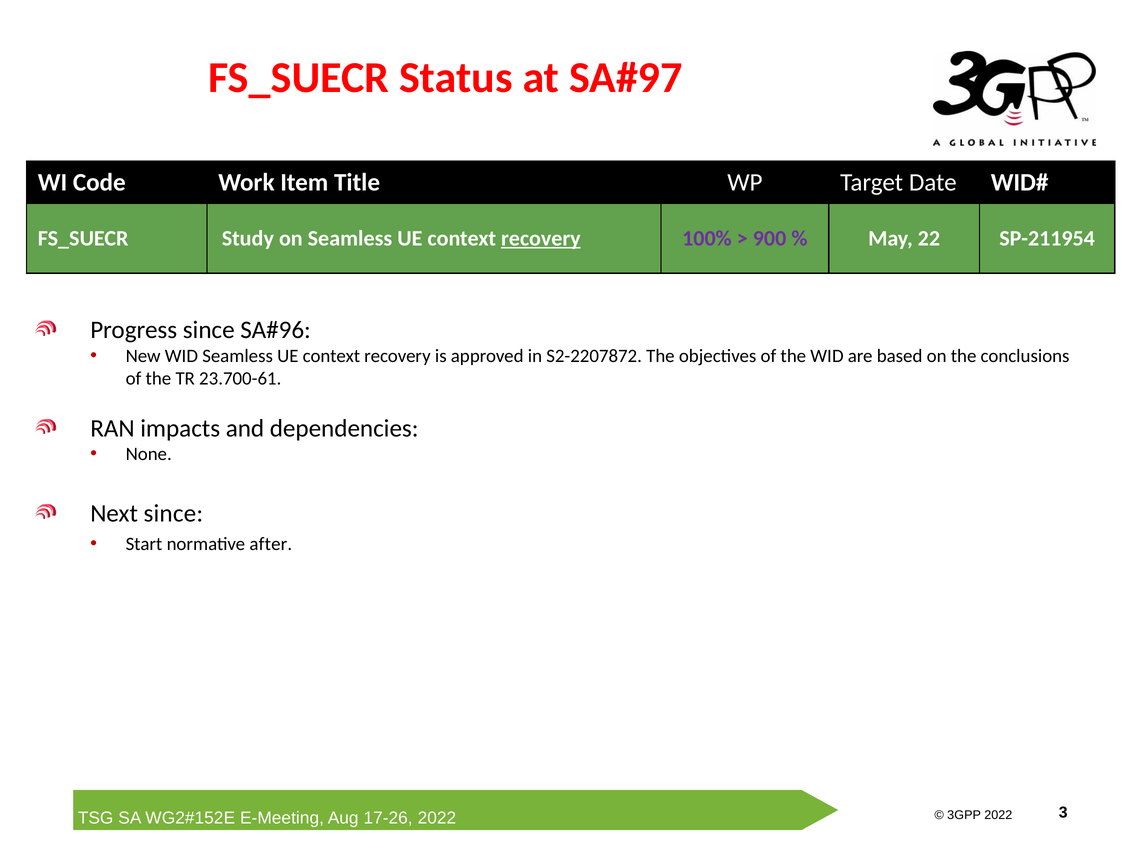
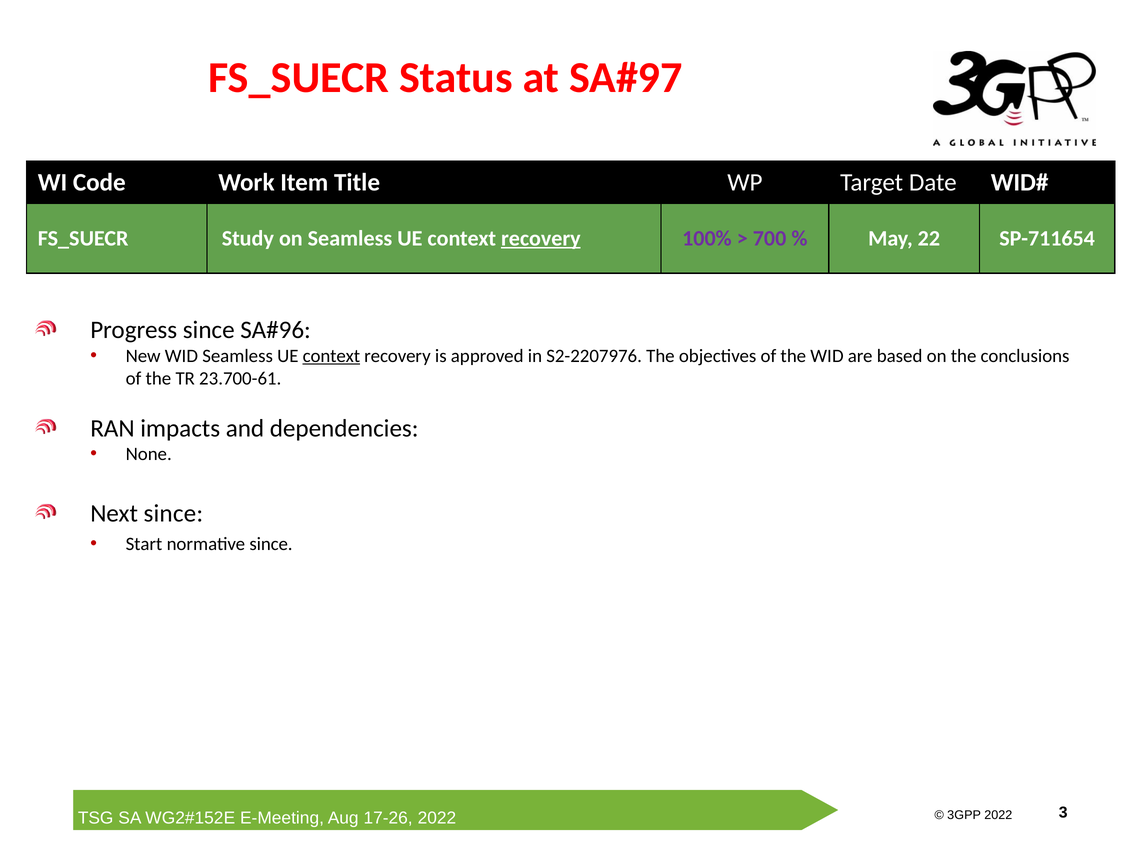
900: 900 -> 700 (770, 239)
SP-211954: SP-211954 -> SP-711654 (1047, 239)
context underline: none -> present (331, 356)
S2-2207872: S2-2207872 -> S2-2207976 (594, 356)
normative after: after -> since (271, 544)
